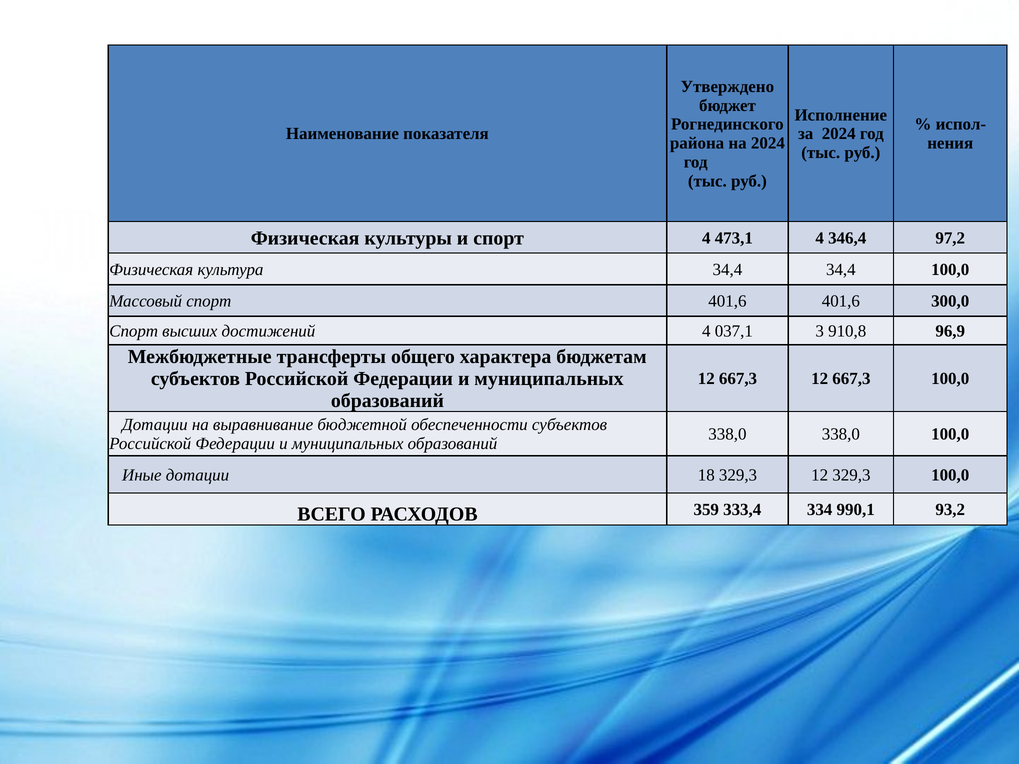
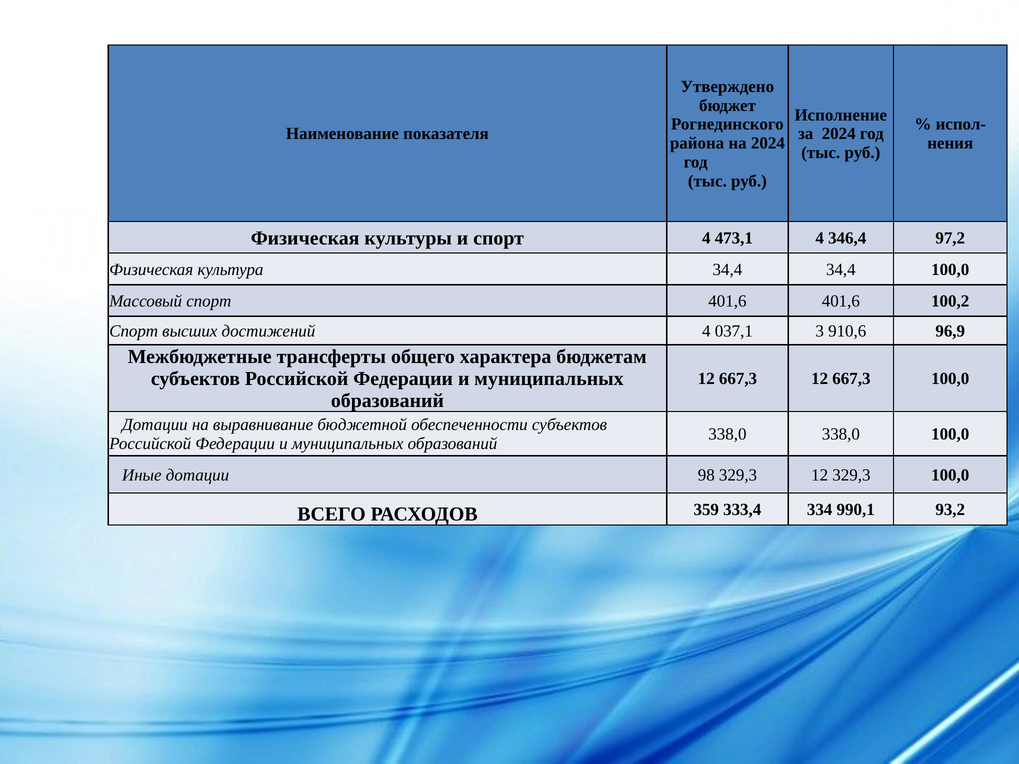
300,0: 300,0 -> 100,2 (950, 301)
910,8: 910,8 -> 910,6 (847, 331)
18: 18 -> 98 (706, 475)
